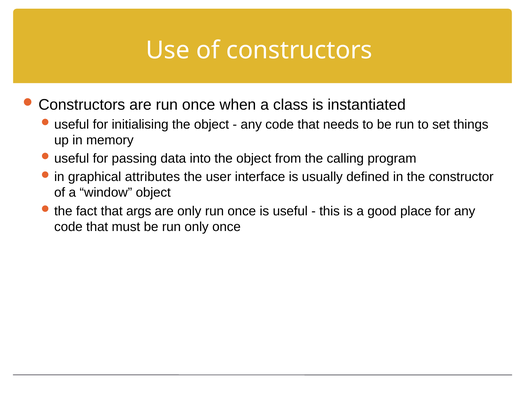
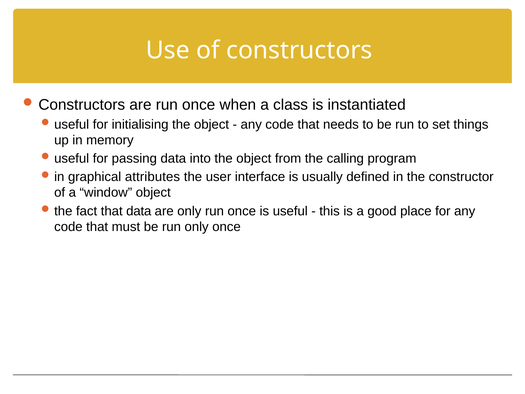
that args: args -> data (139, 211)
